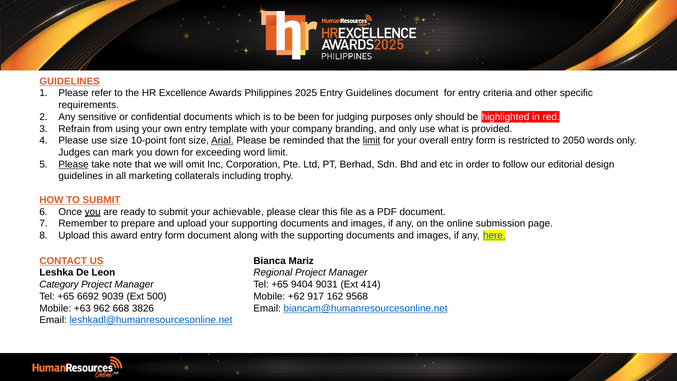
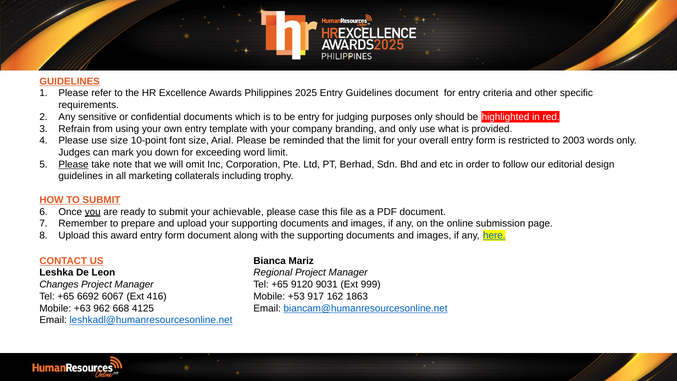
be been: been -> entry (309, 117)
Arial underline: present -> none (222, 141)
limit underline: present -> none (372, 141)
2050: 2050 -> 2003 (574, 141)
clear: clear -> case (309, 212)
Category: Category -> Changes (59, 284)
9404: 9404 -> 9120 (302, 284)
414: 414 -> 999 (371, 284)
9039: 9039 -> 6067 (113, 296)
500: 500 -> 416 (157, 296)
+62: +62 -> +53 (296, 296)
9568: 9568 -> 1863 (357, 296)
3826: 3826 -> 4125 (143, 308)
